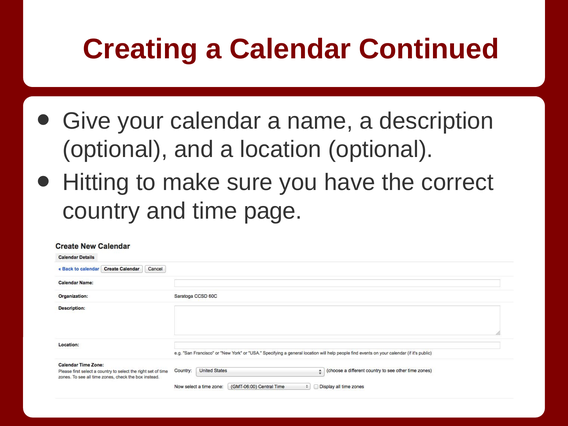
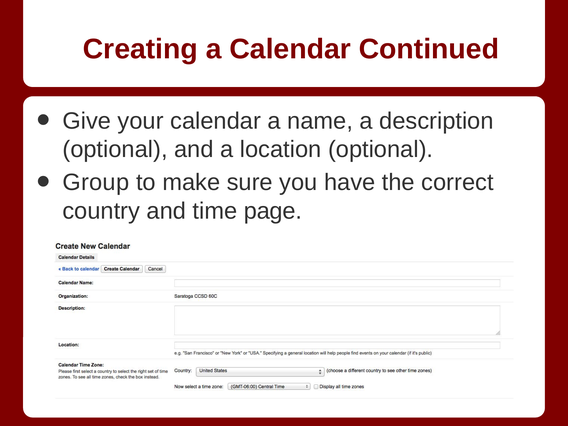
Hitting: Hitting -> Group (96, 182)
